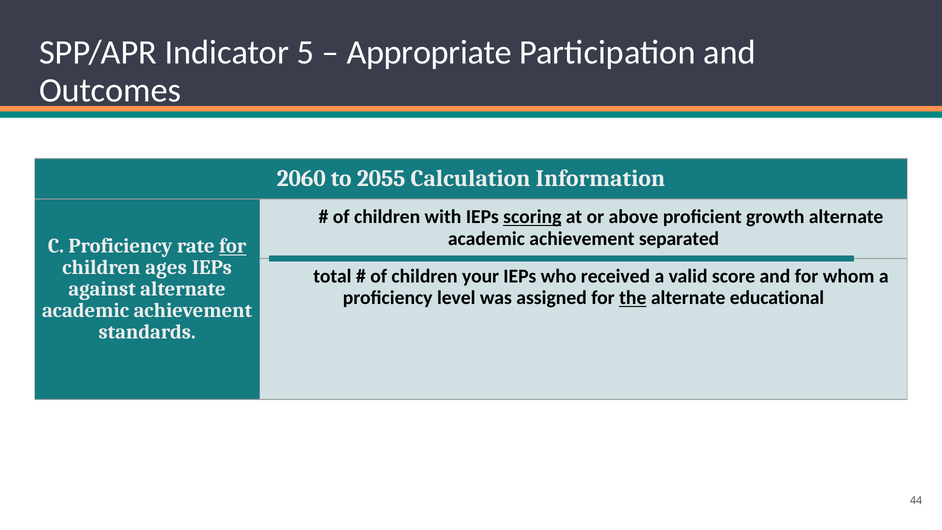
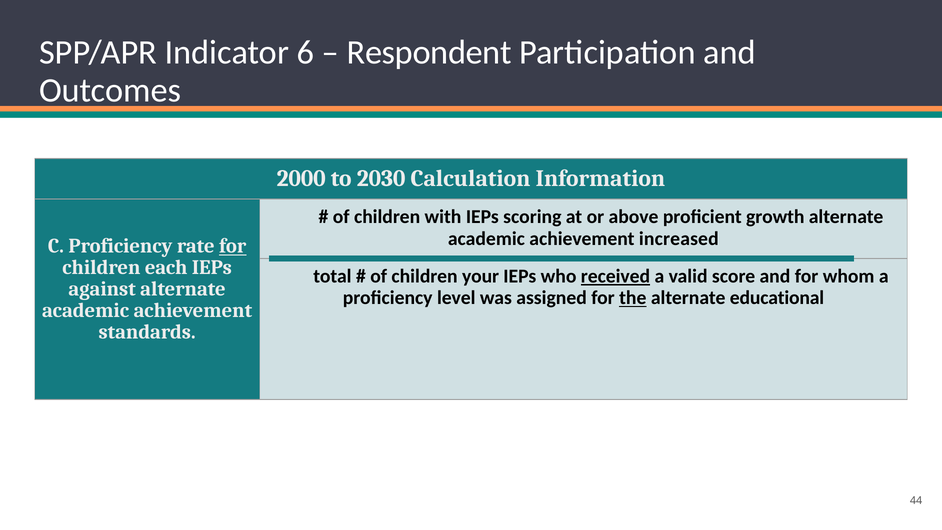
5: 5 -> 6 (305, 53)
Appropriate: Appropriate -> Respondent (429, 53)
2060: 2060 -> 2000 (301, 178)
2055: 2055 -> 2030 (381, 178)
scoring underline: present -> none (532, 217)
separated: separated -> increased (679, 239)
ages: ages -> each (166, 268)
received underline: none -> present (615, 276)
